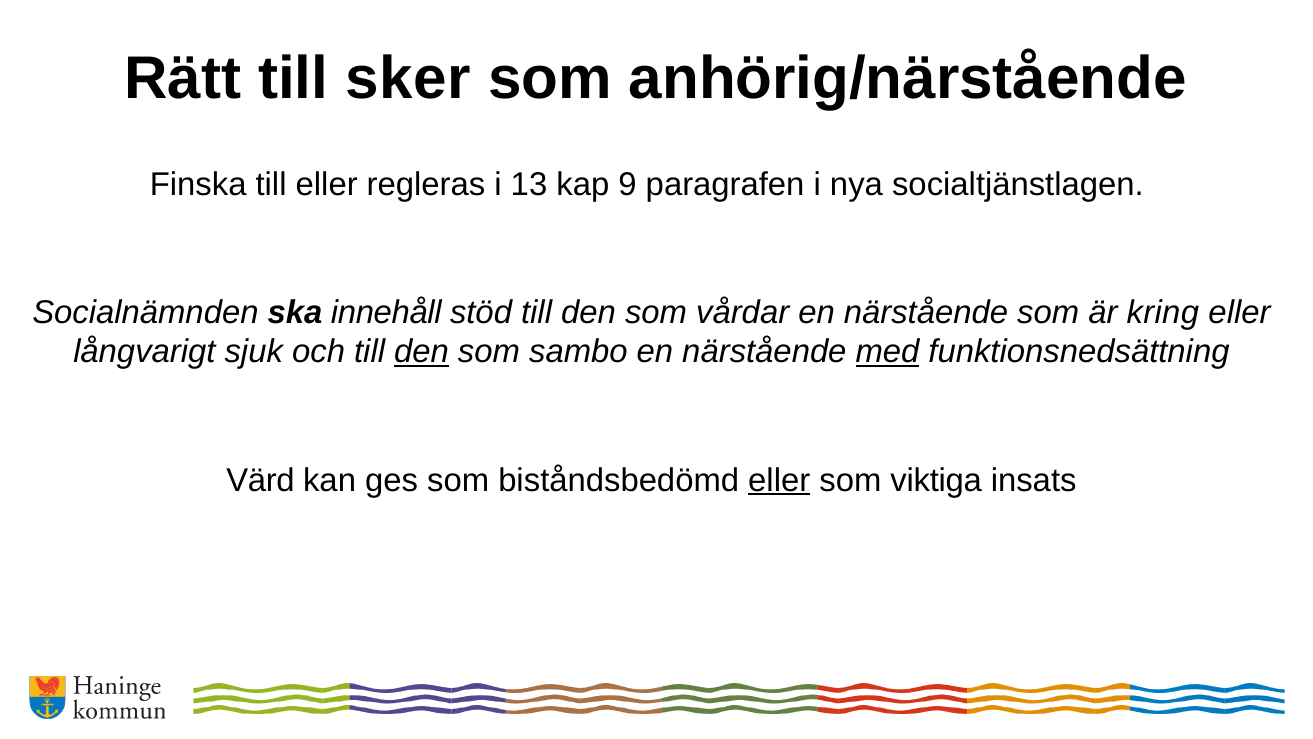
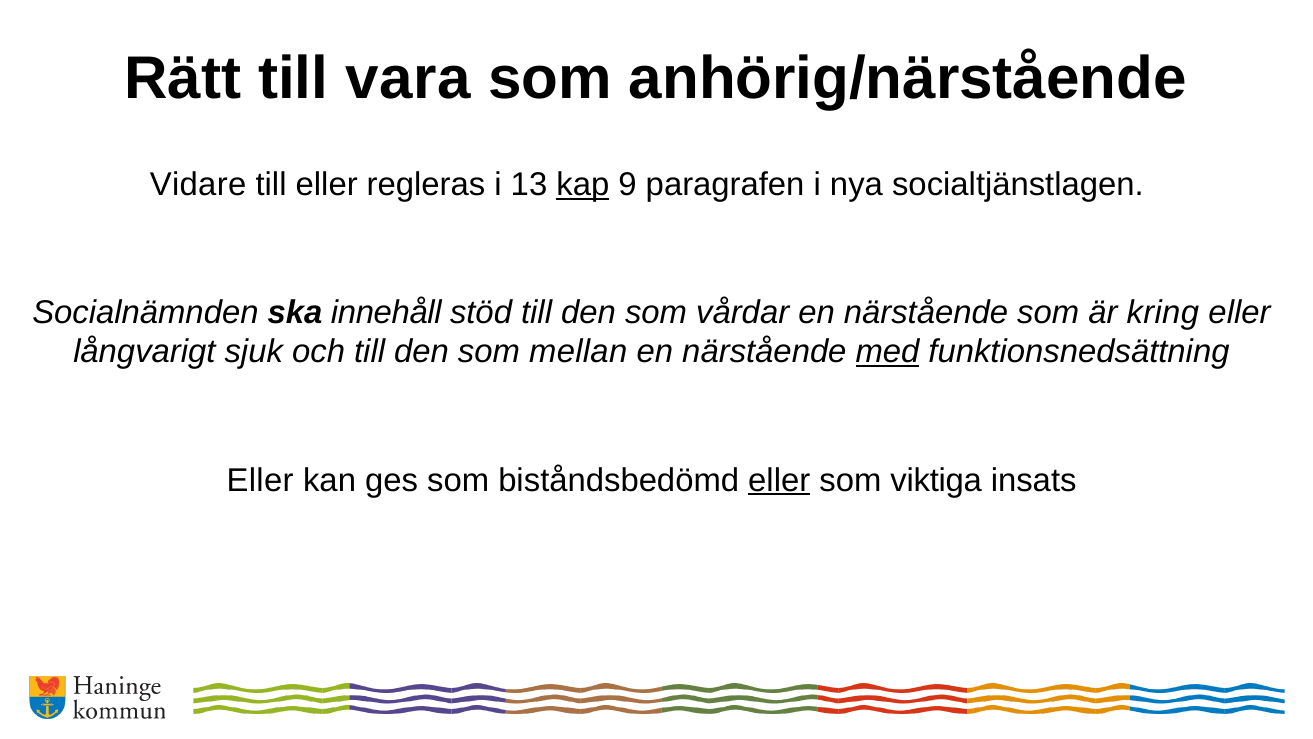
sker: sker -> vara (408, 79)
Finska: Finska -> Vidare (198, 184)
kap underline: none -> present (583, 184)
den underline: present -> none (422, 352)
sambo: sambo -> mellan (578, 352)
Värd: Värd -> Eller (260, 480)
